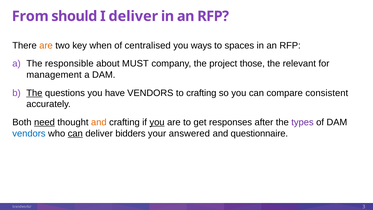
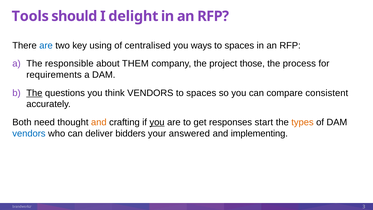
From: From -> Tools (30, 16)
I deliver: deliver -> delight (133, 16)
are colour: orange -> blue (46, 45)
when: when -> using (101, 45)
MUST: MUST -> THEM (135, 64)
relevant: relevant -> process (299, 64)
management: management -> requirements (54, 75)
have: have -> think (115, 93)
VENDORS to crafting: crafting -> spaces (201, 93)
need underline: present -> none (44, 122)
after: after -> start (264, 122)
types colour: purple -> orange (302, 122)
can underline: present -> none (75, 133)
questionnaire: questionnaire -> implementing (259, 133)
